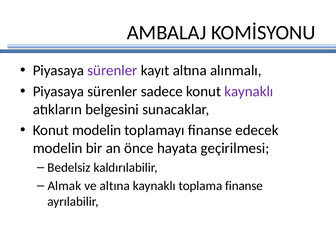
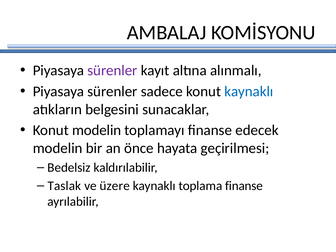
kaynaklı colour: purple -> blue (249, 91)
Almak: Almak -> Taslak (64, 186)
ve altına: altına -> üzere (115, 186)
